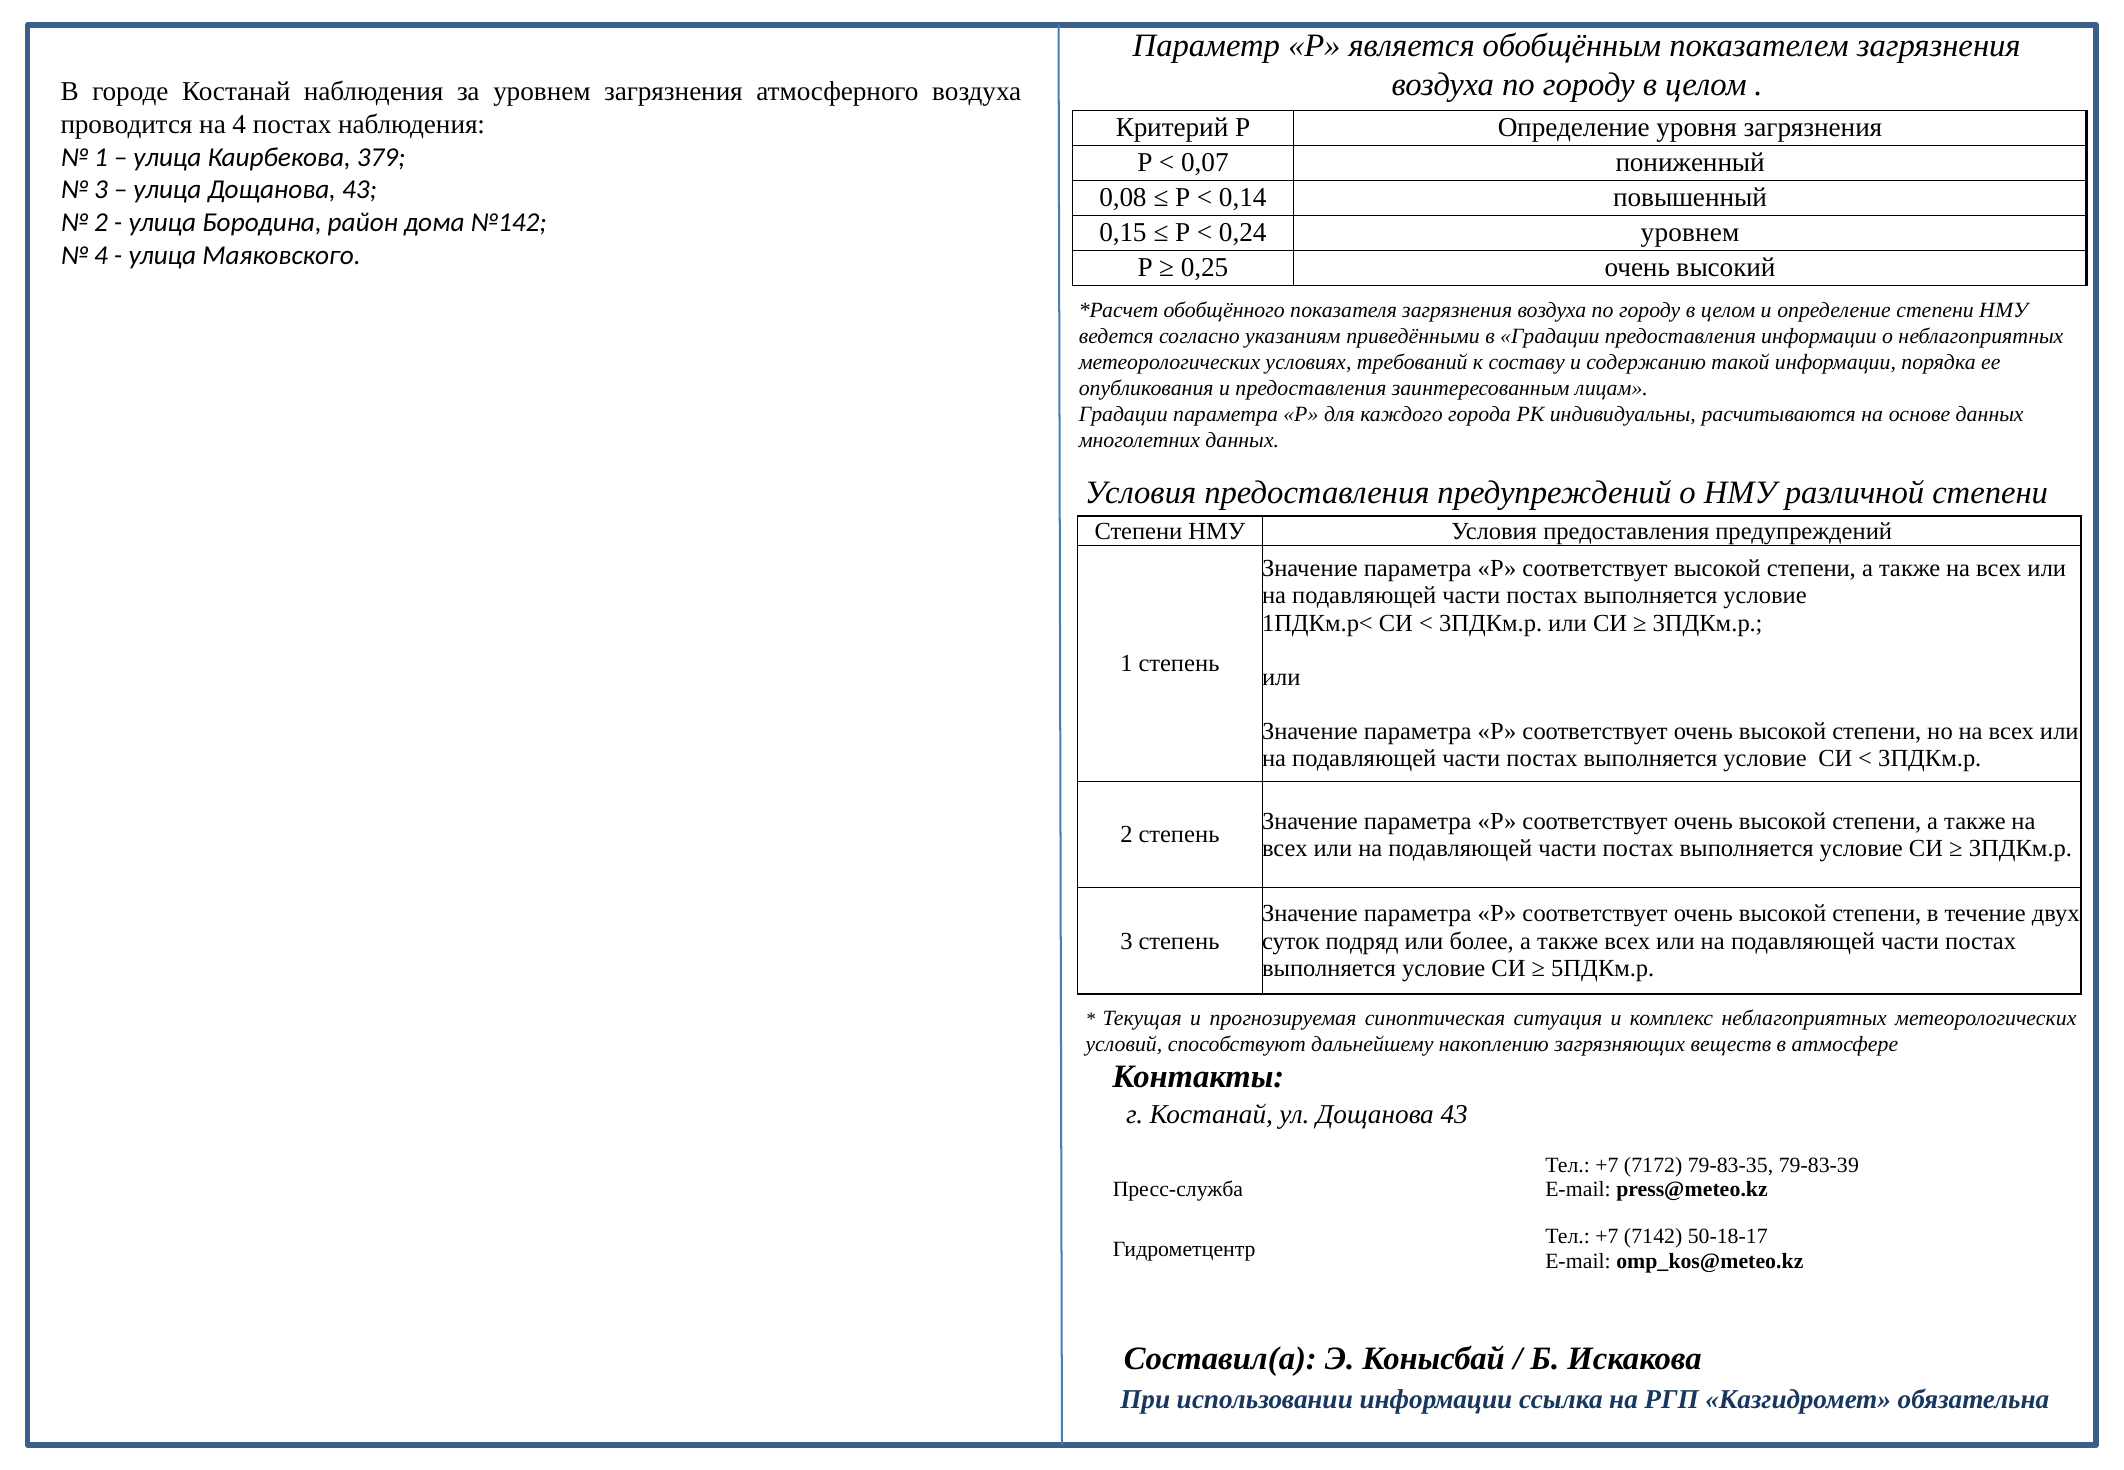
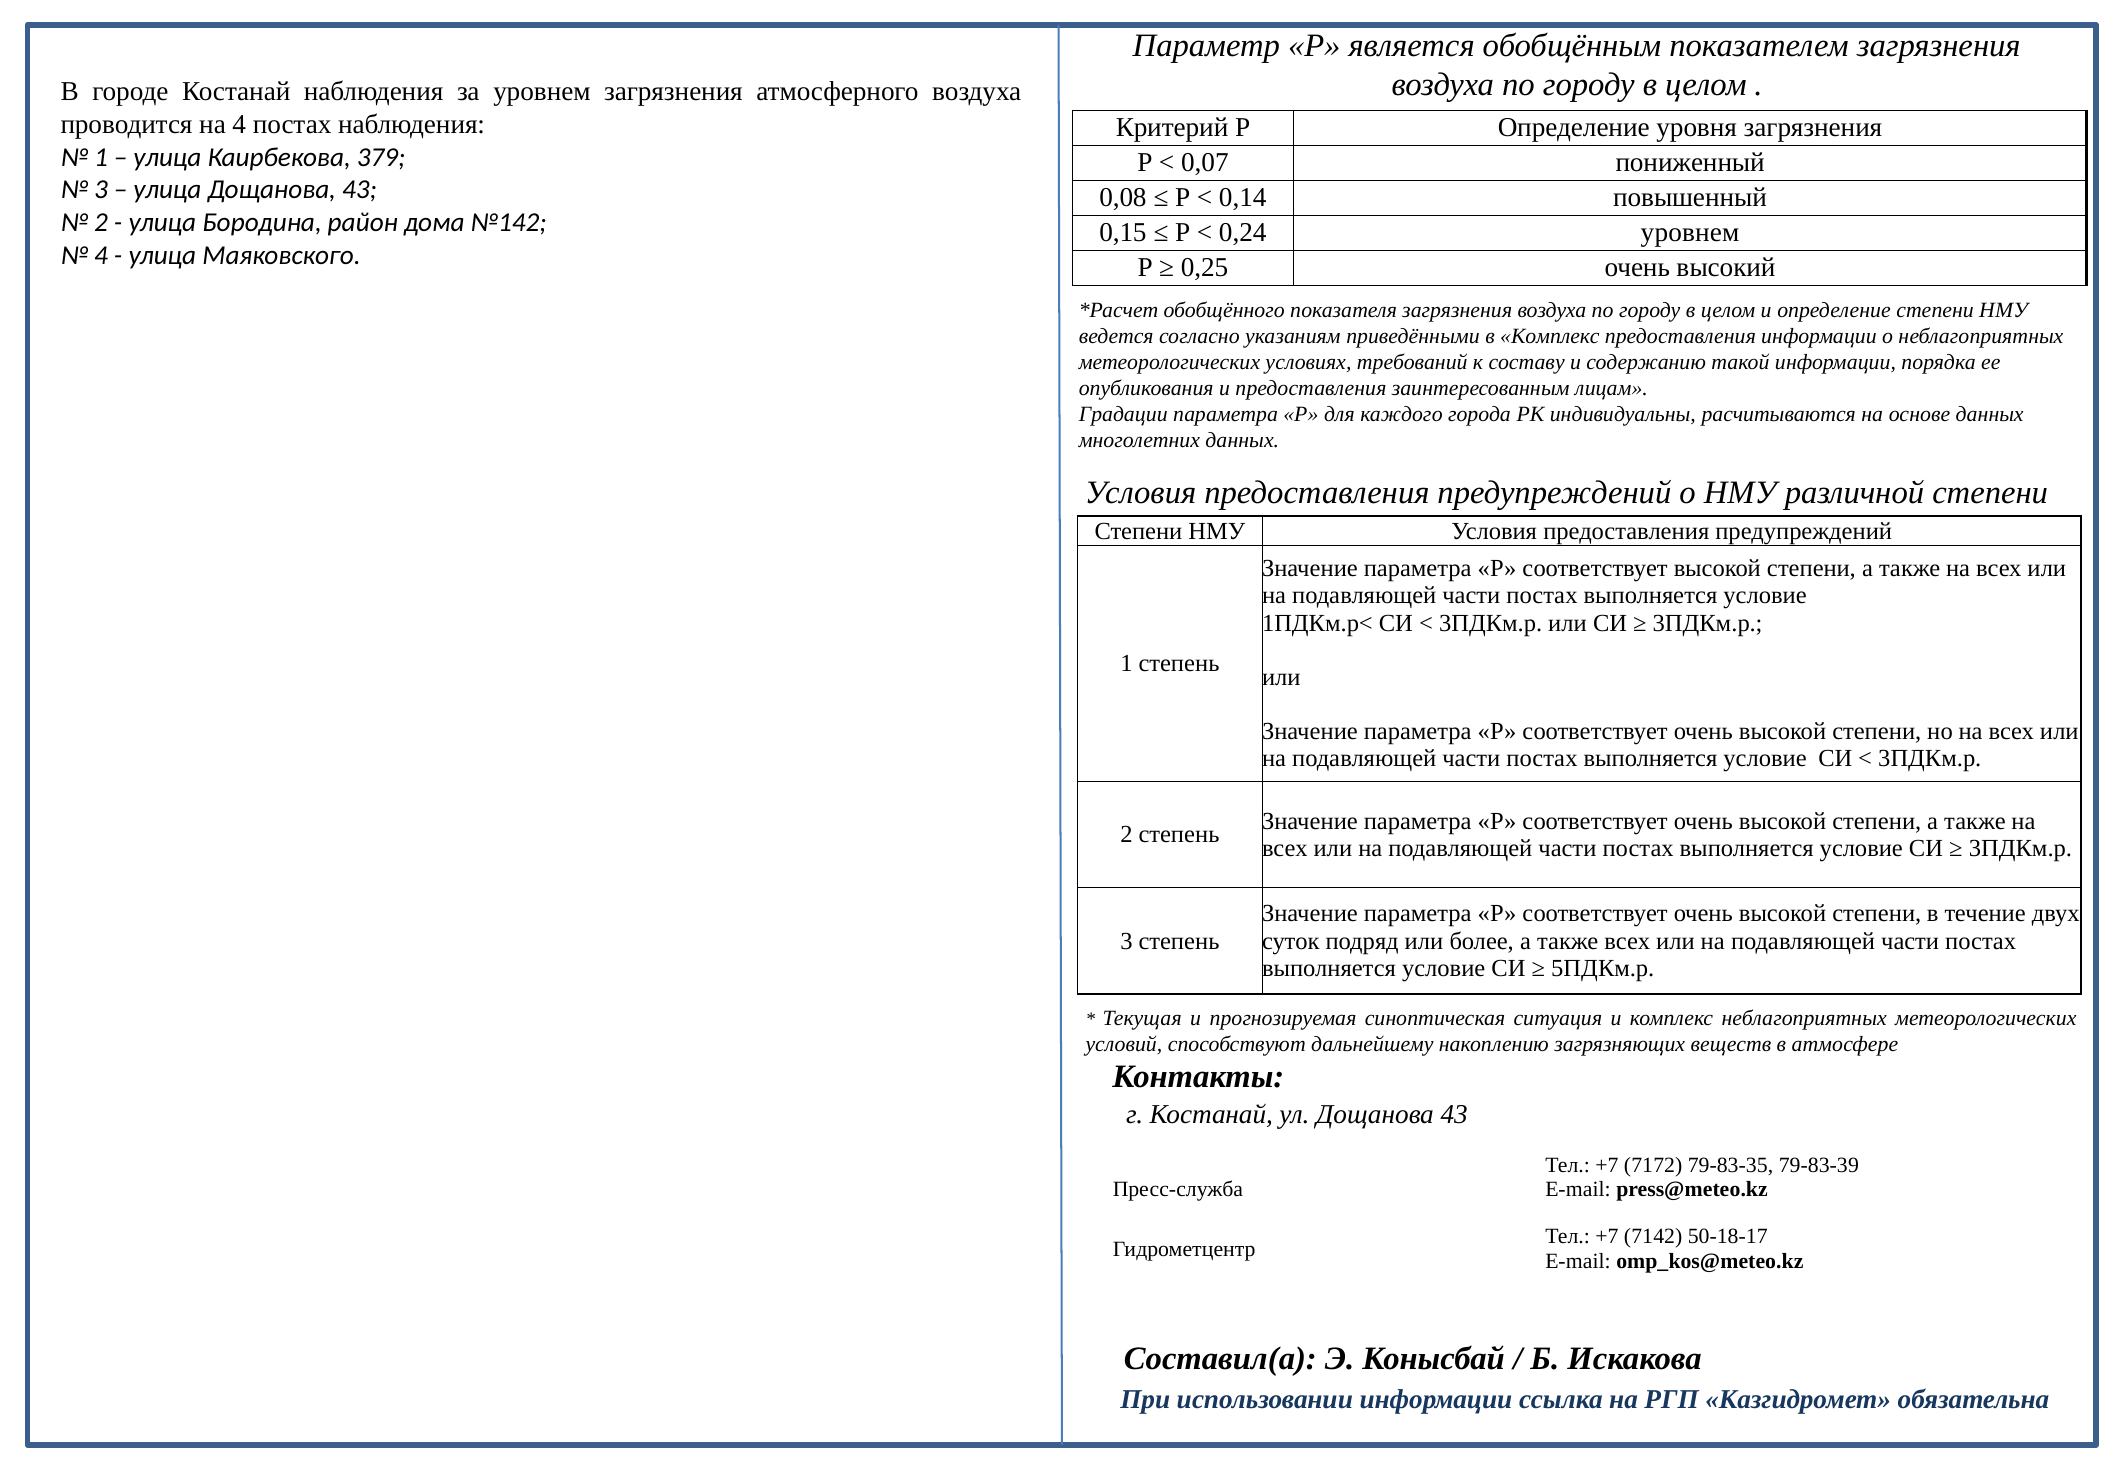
в Градации: Градации -> Комплекс (1550, 337)
